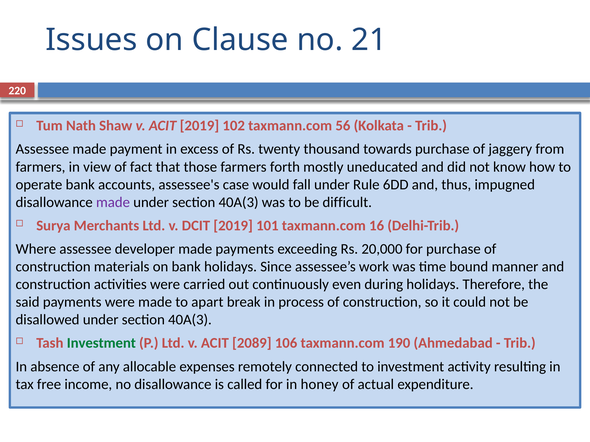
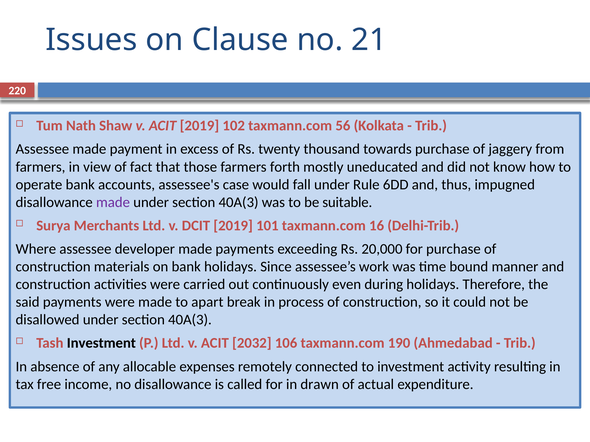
difficult: difficult -> suitable (347, 202)
Investment colour: green -> black (101, 344)
2089: 2089 -> 2032 (252, 344)
honey: honey -> drawn (320, 385)
